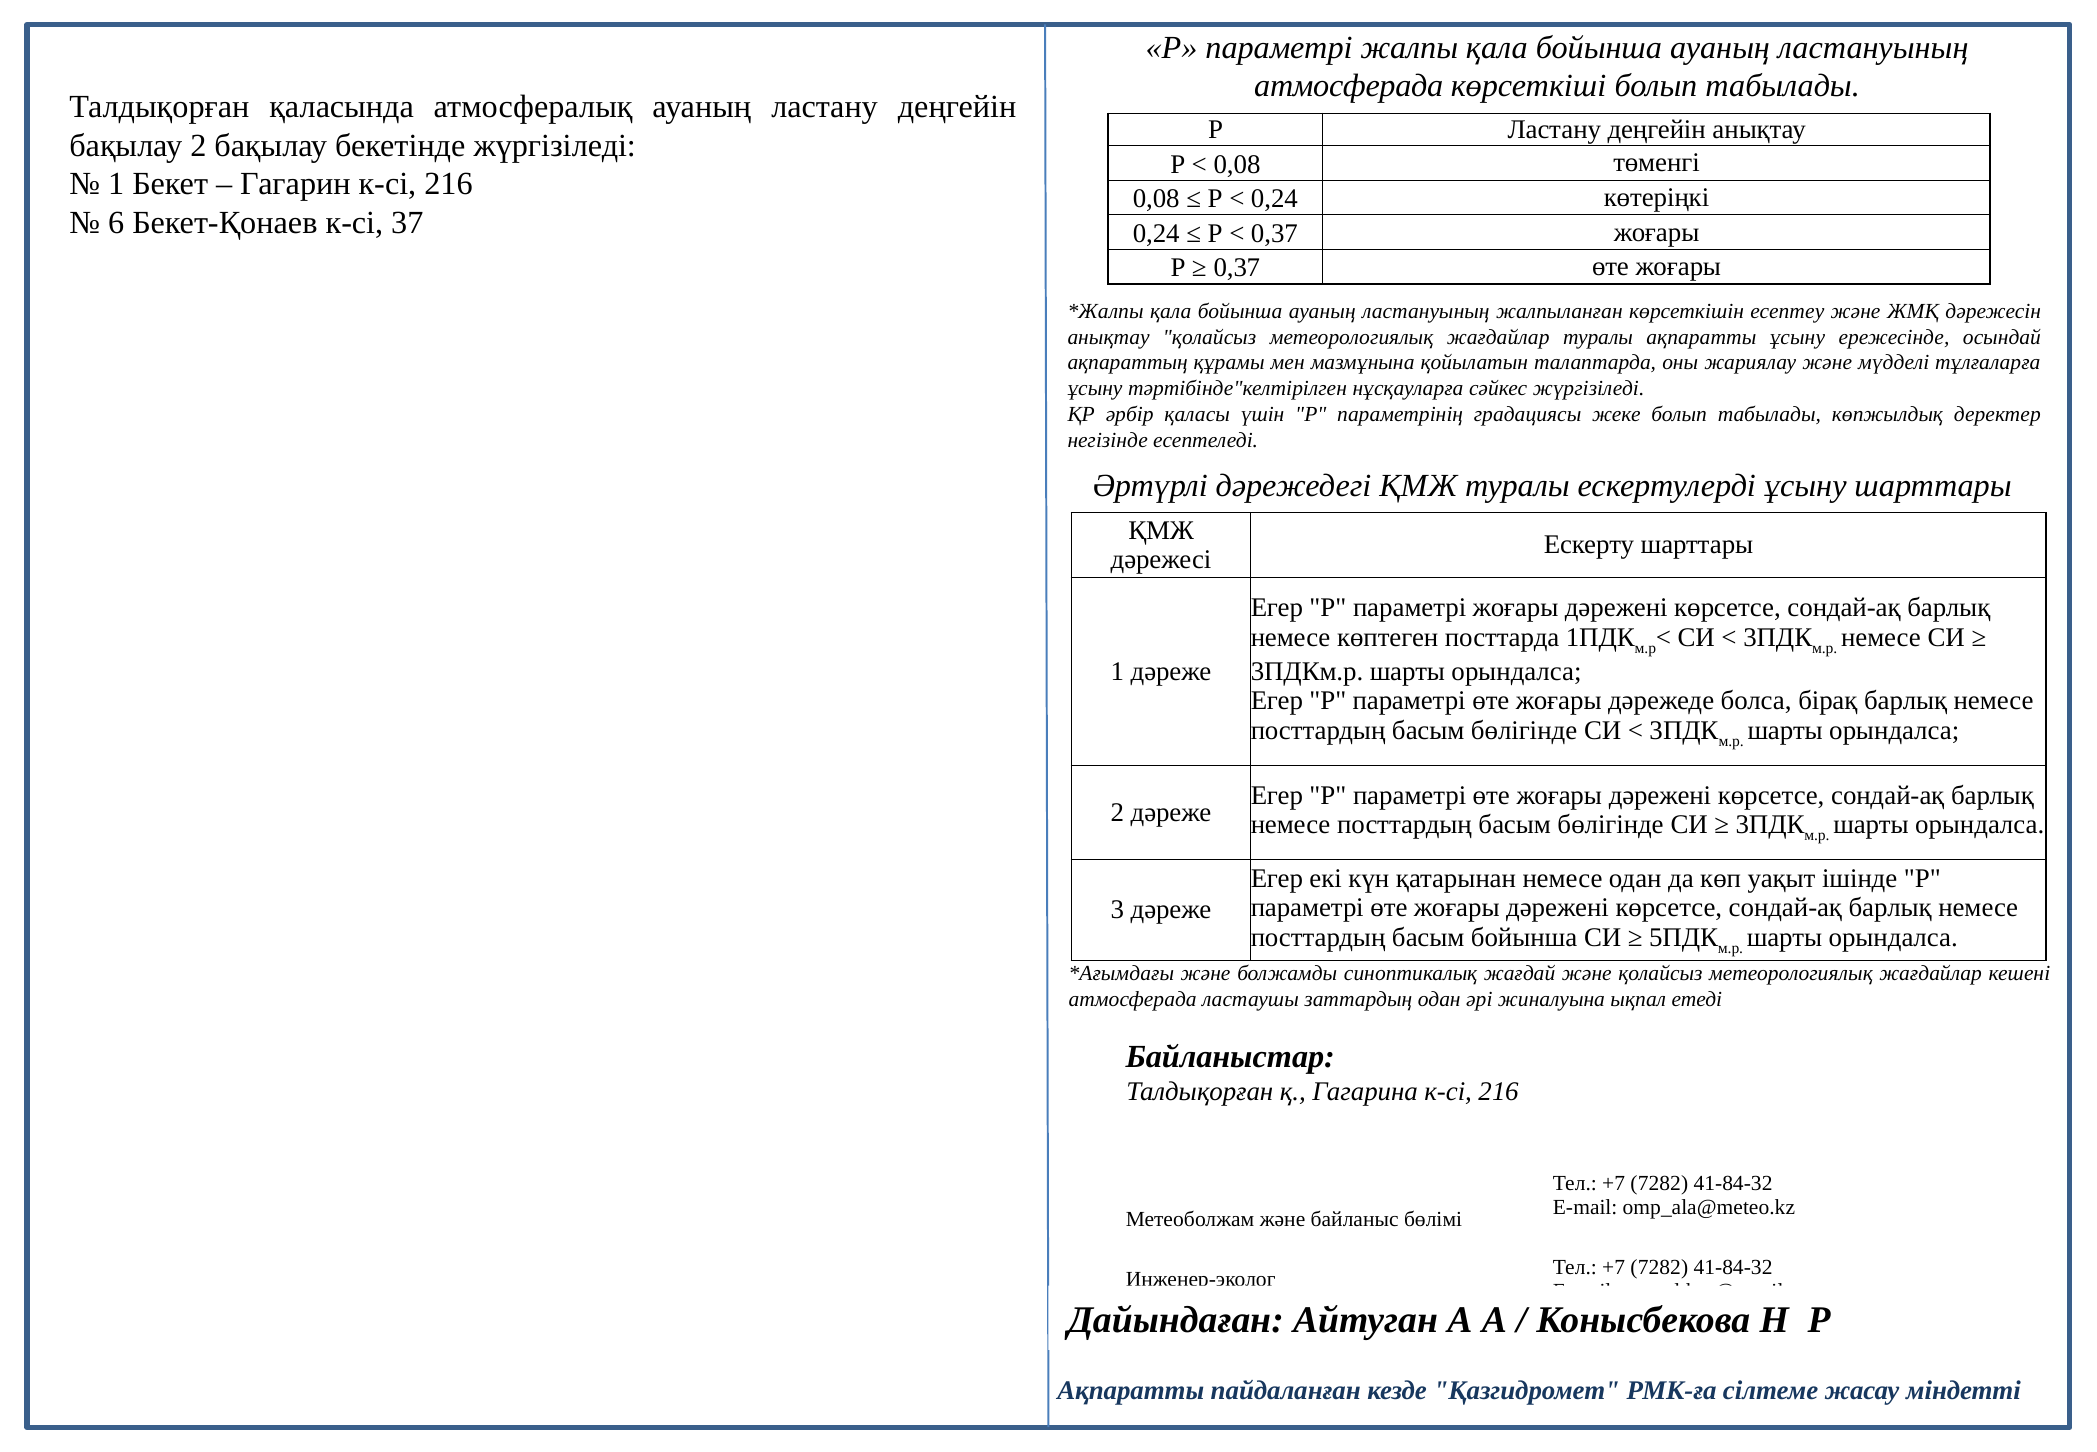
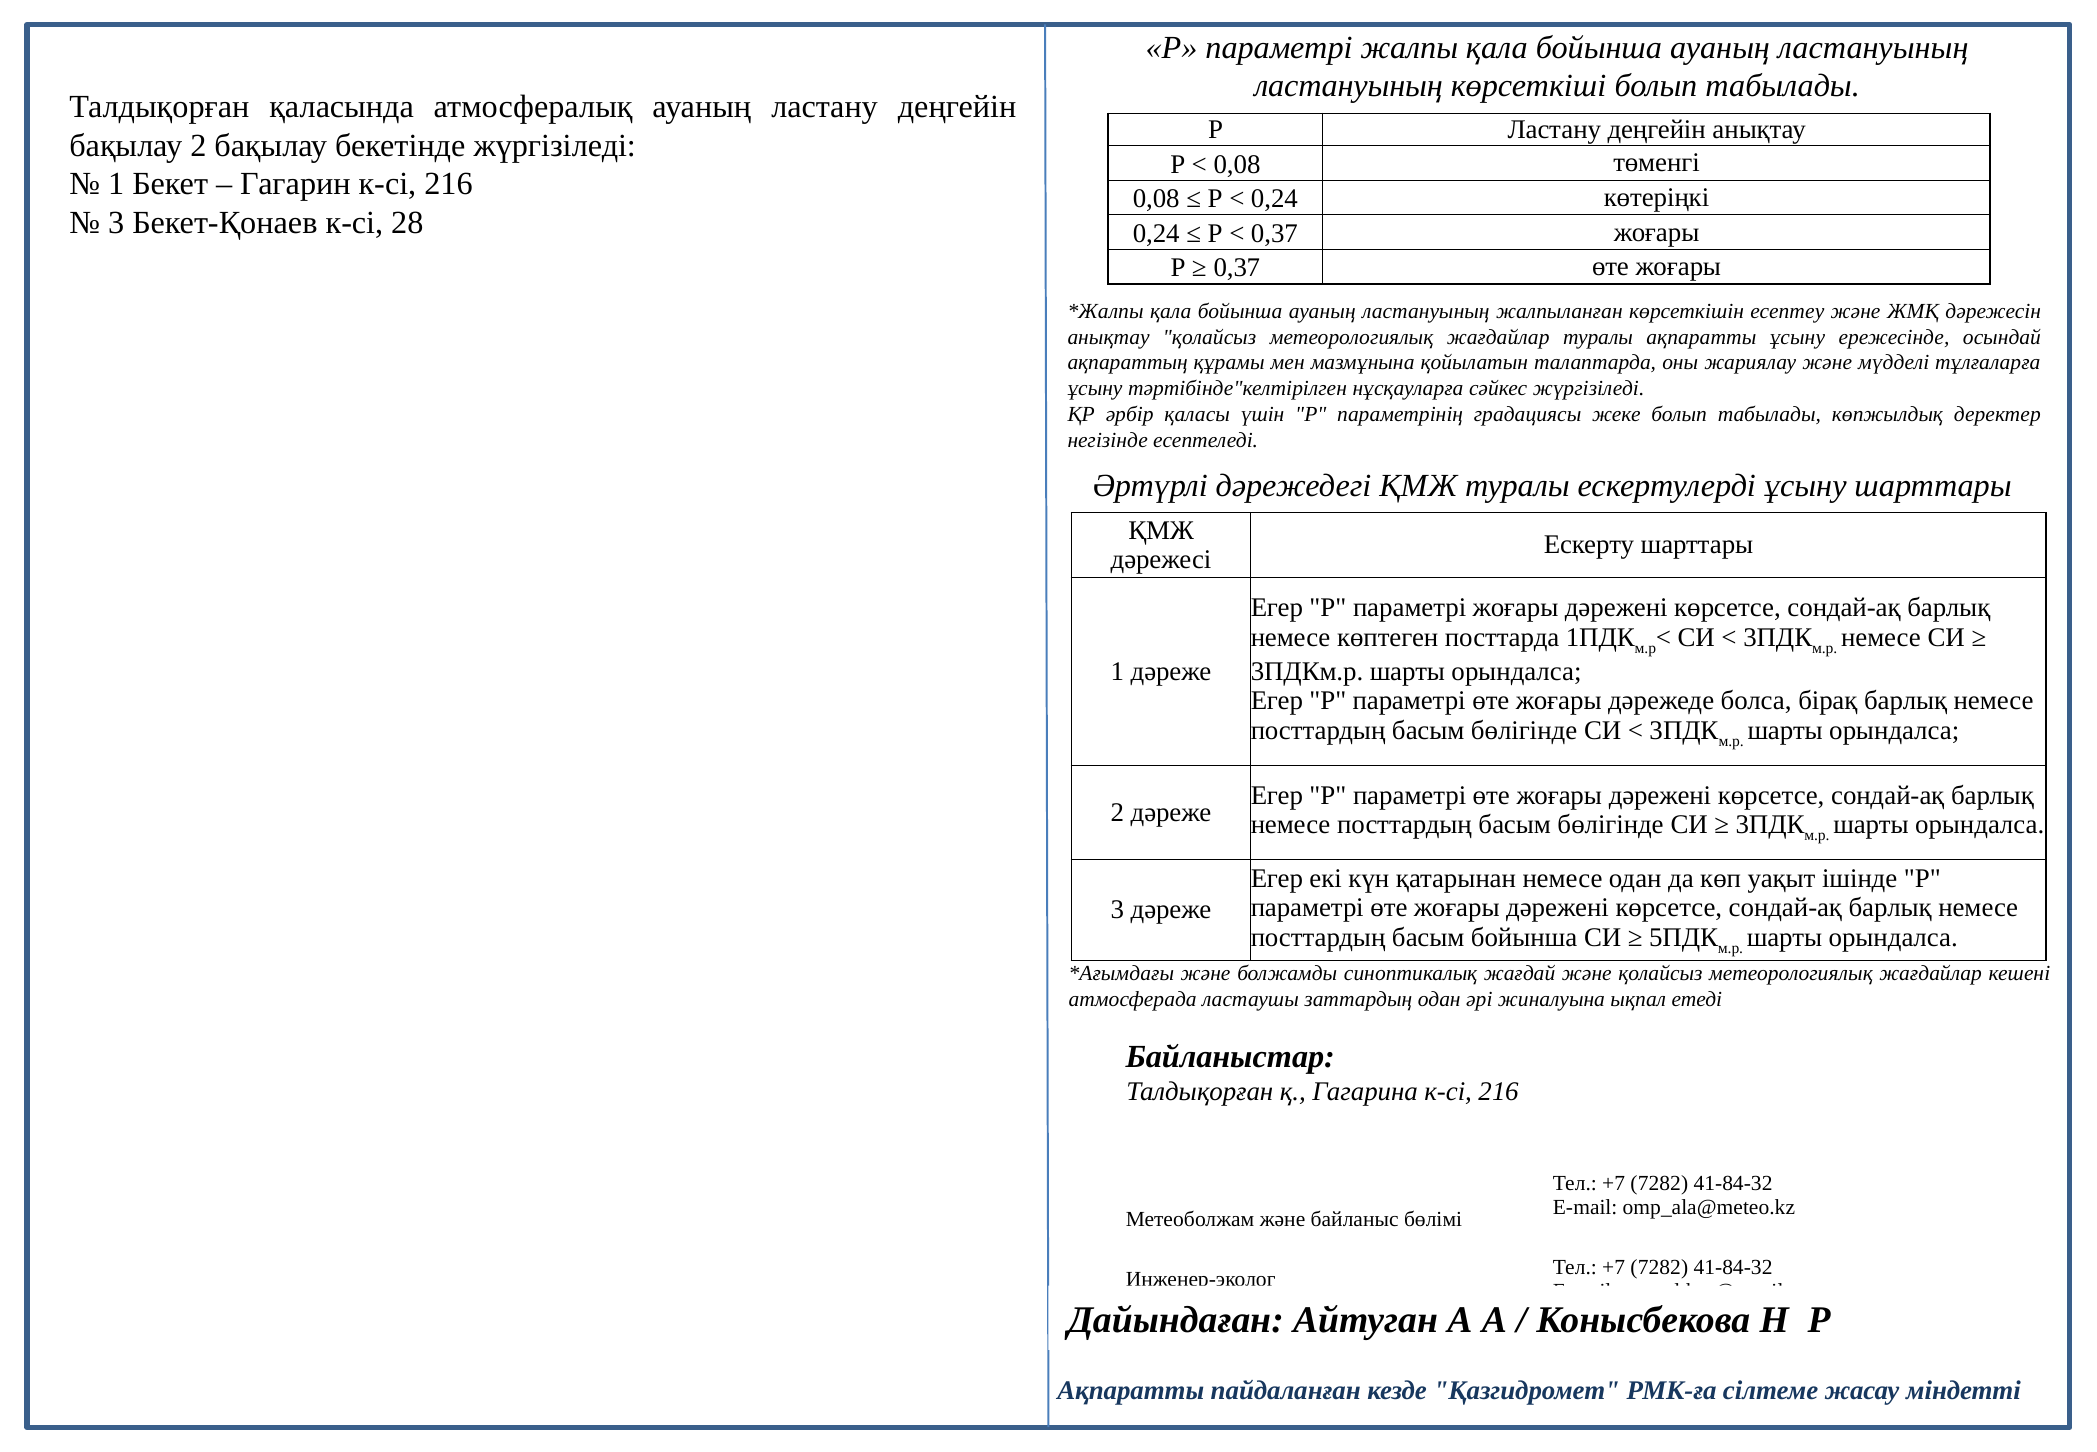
атмосферада: атмосферада -> ластануының (1349, 86)
6: 6 -> 3 (116, 223)
37: 37 -> 28 (407, 223)
